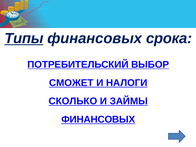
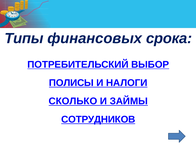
Типы underline: present -> none (24, 38)
СМОЖЕТ: СМОЖЕТ -> ПОЛИСЫ (71, 83)
ФИНАНСОВЫХ: ФИНАНСОВЫХ -> СОТРУДНИКОВ (98, 119)
